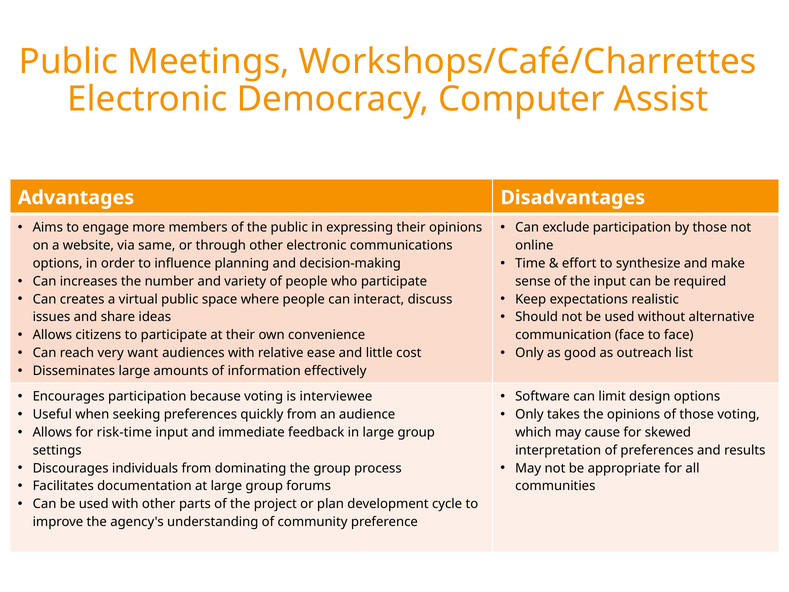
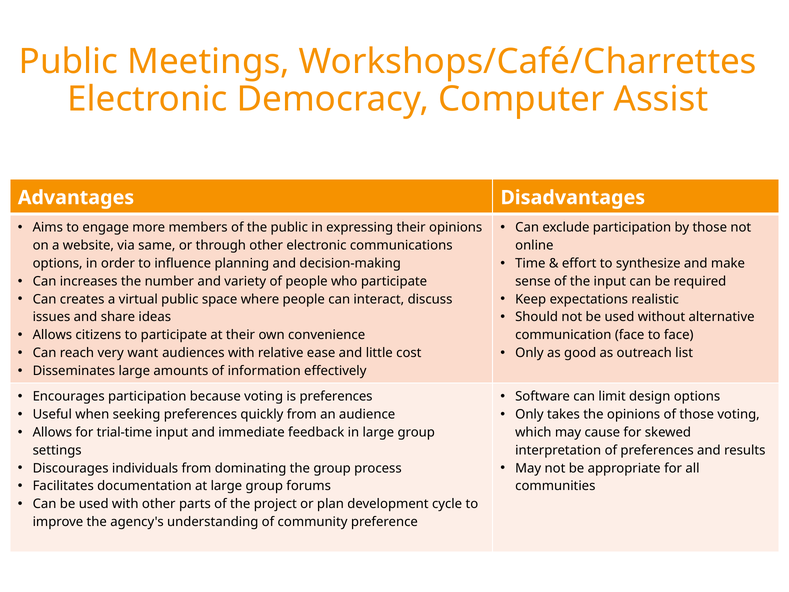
is interviewee: interviewee -> preferences (336, 396)
risk-time: risk-time -> trial-time (124, 432)
